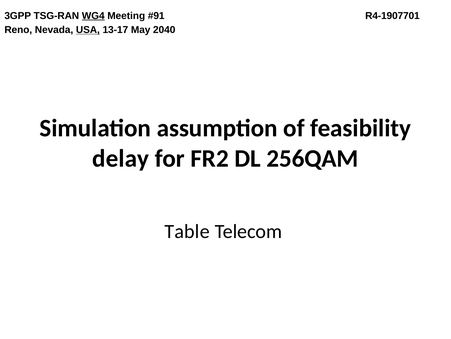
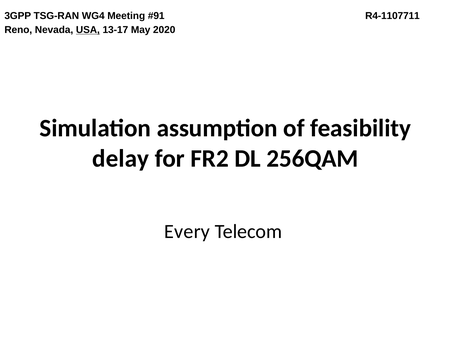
WG4 underline: present -> none (93, 16)
R4-1907701: R4-1907701 -> R4-1107711 (392, 16)
2040: 2040 -> 2020 (164, 30)
Table: Table -> Every (187, 231)
